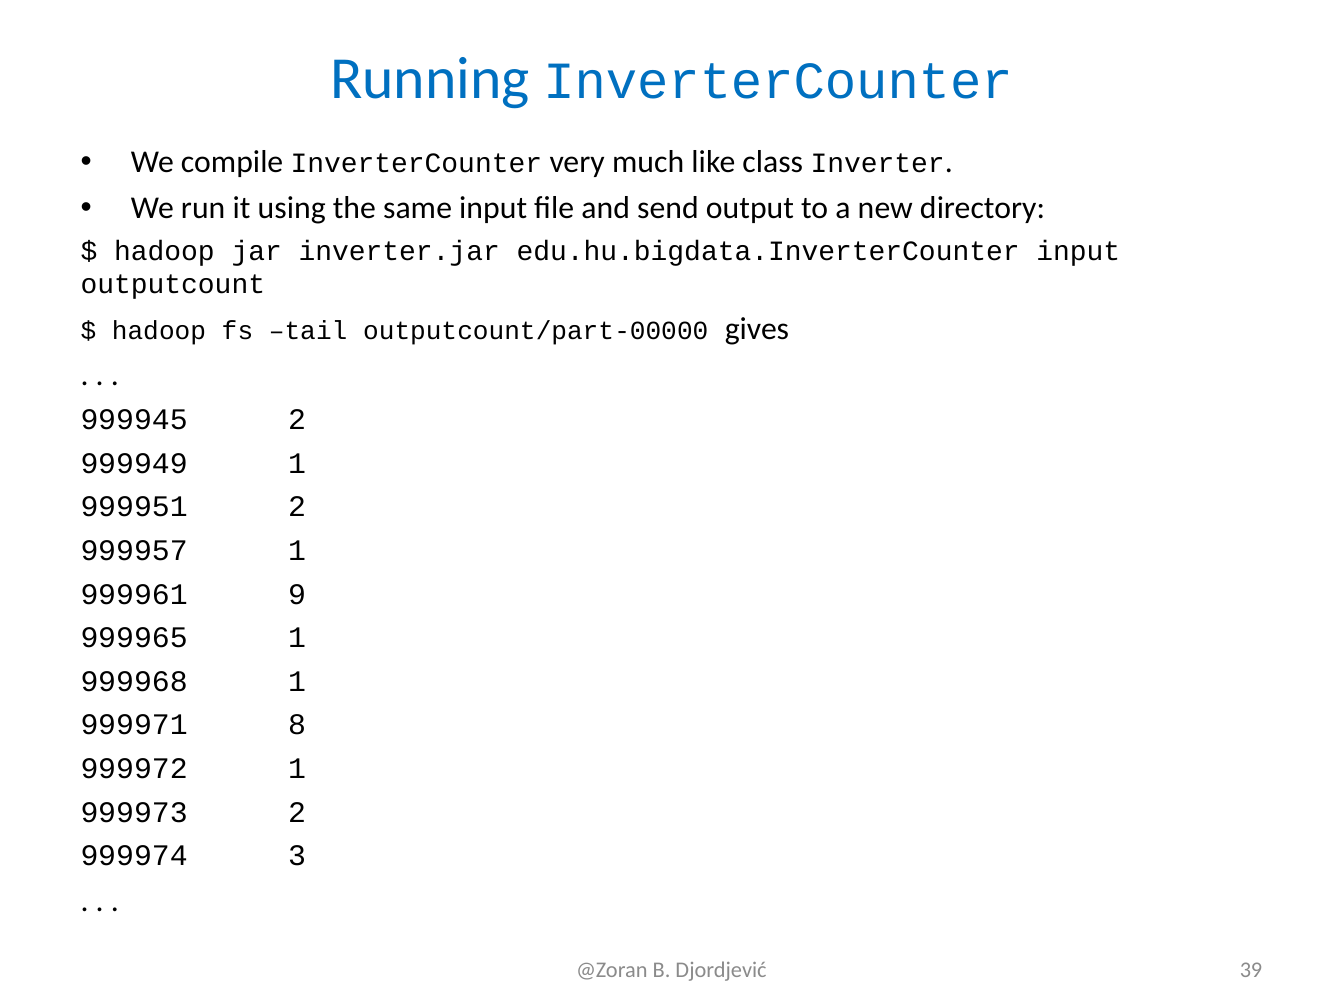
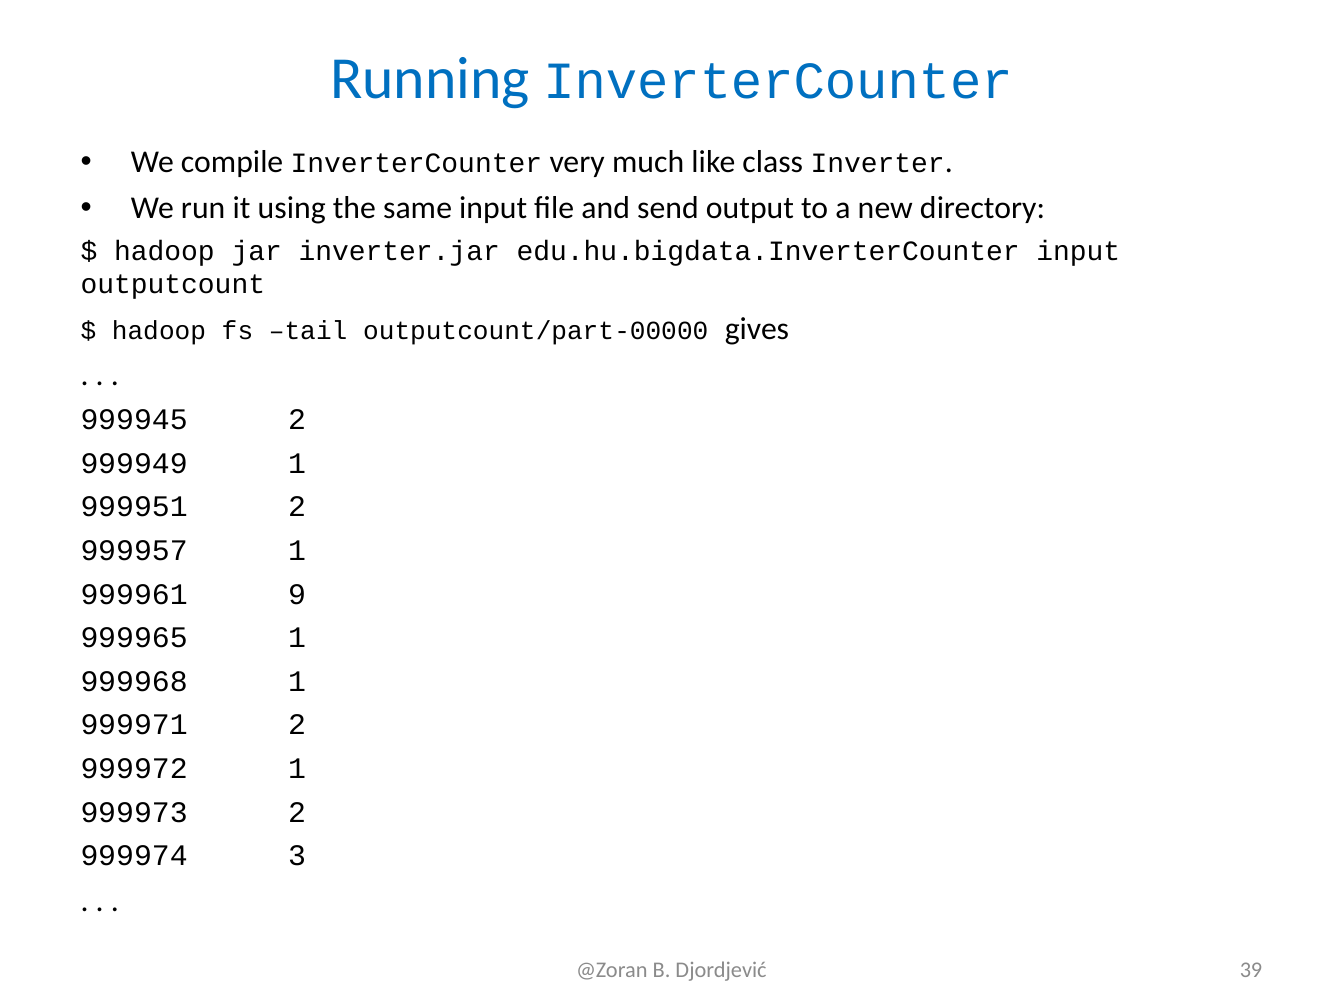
999971 8: 8 -> 2 (297, 725)
